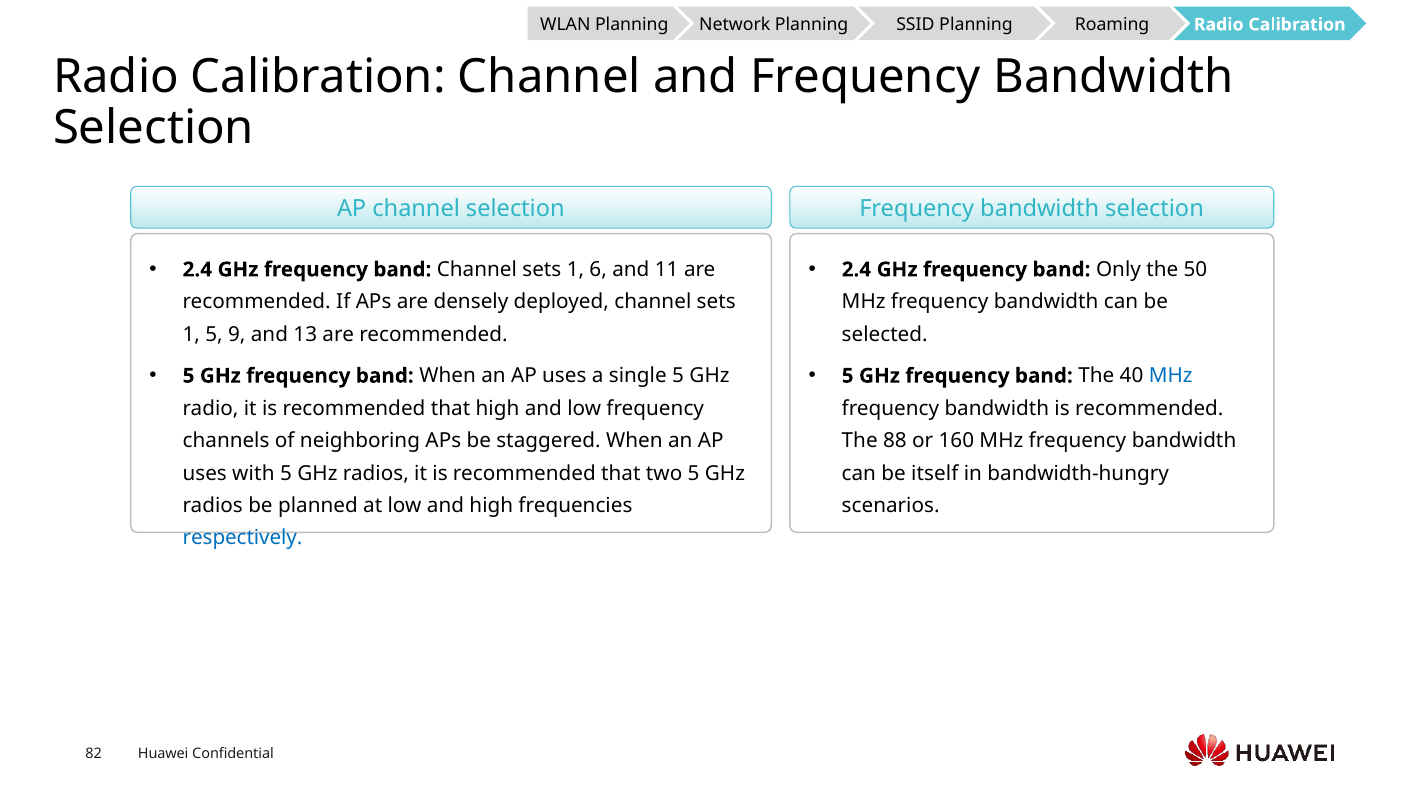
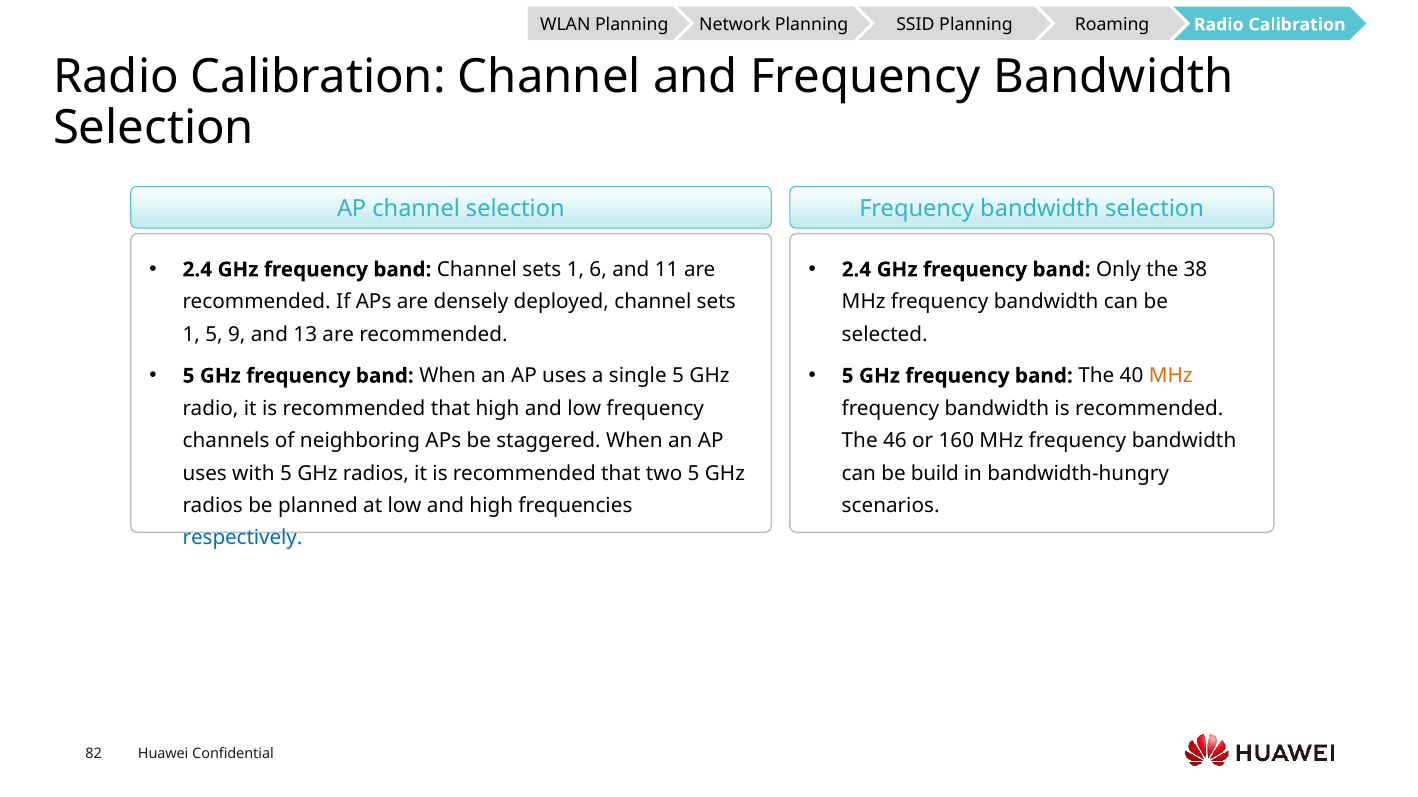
50: 50 -> 38 (1195, 270)
MHz colour: blue -> orange (1171, 376)
88: 88 -> 46 (895, 441)
itself: itself -> build (935, 474)
